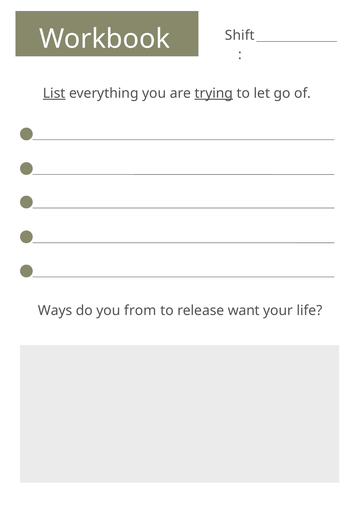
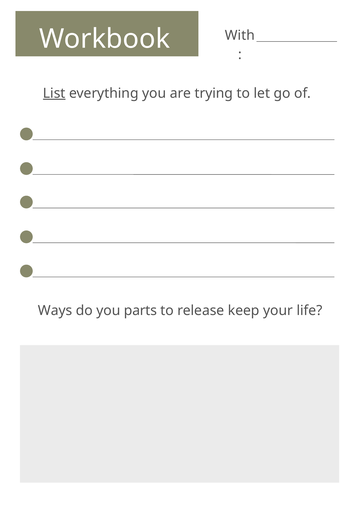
Shift: Shift -> With (240, 35)
trying underline: present -> none (214, 93)
from: from -> parts (140, 310)
want: want -> keep (244, 310)
